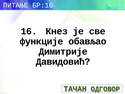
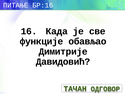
Кнез: Кнез -> Када (57, 31)
